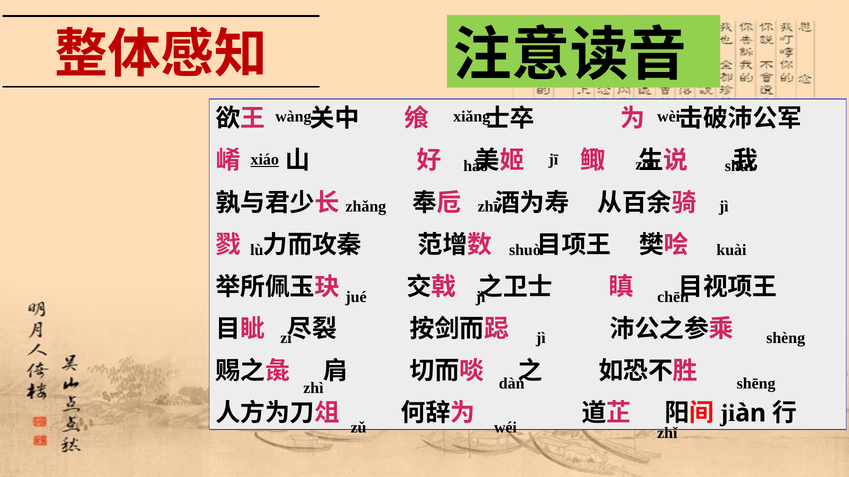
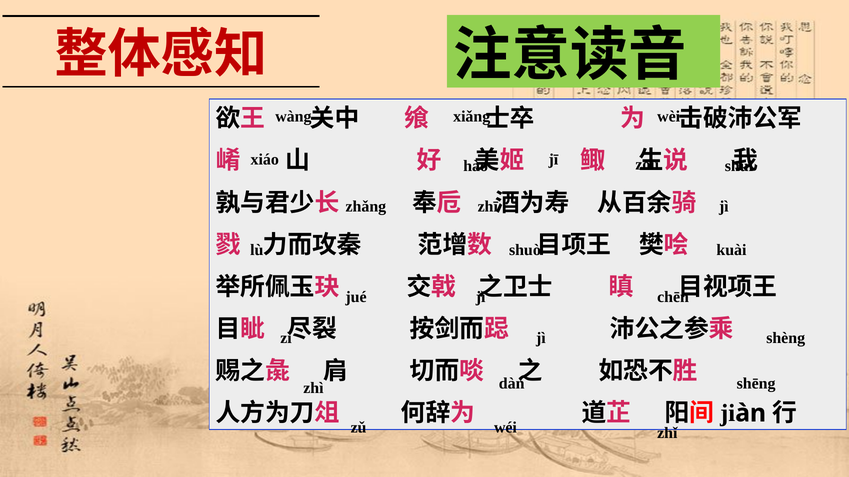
xiáo underline: present -> none (265, 160)
